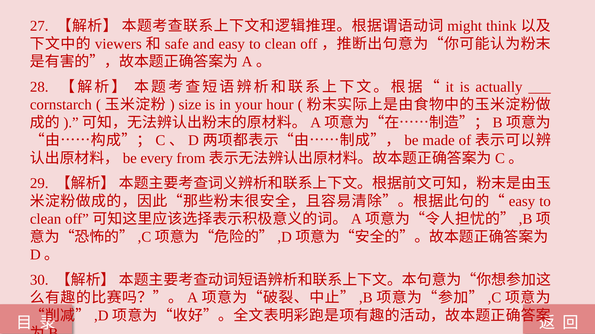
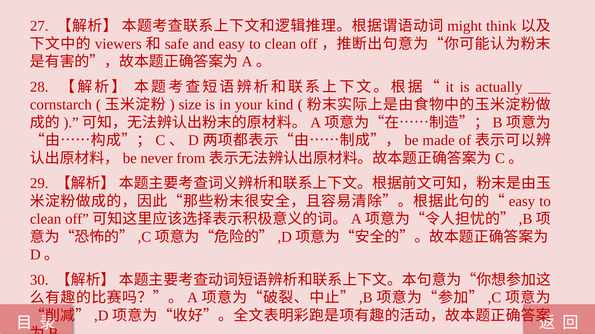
hour: hour -> kind (280, 105)
every: every -> never (157, 158)
